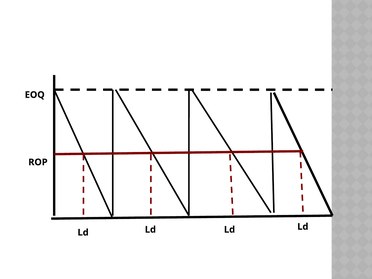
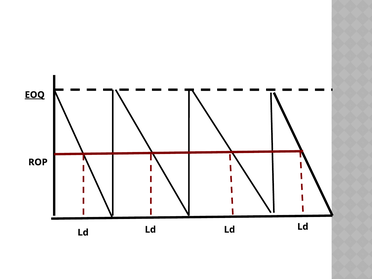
EOQ underline: none -> present (35, 95)
